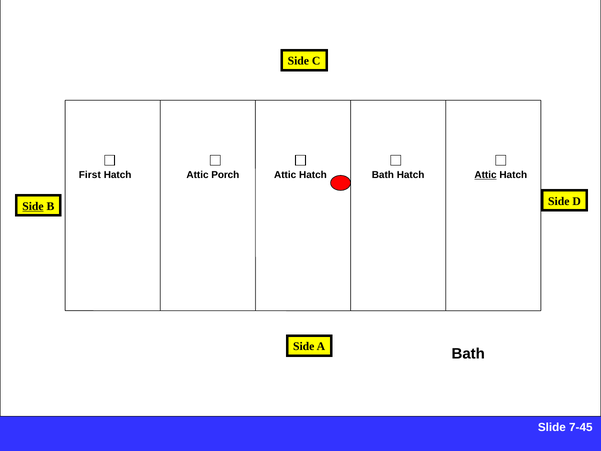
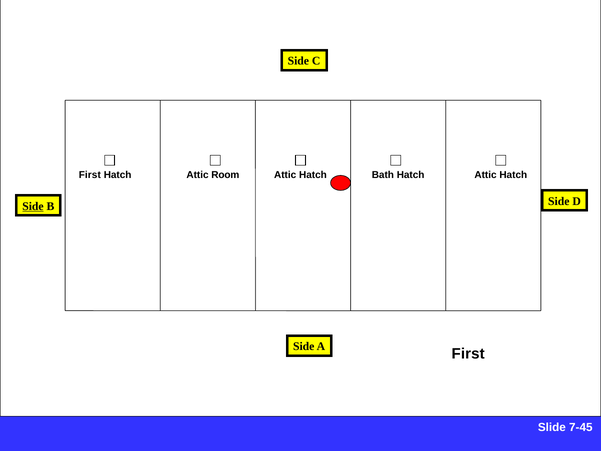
Porch: Porch -> Room (225, 175)
Attic underline: present -> none (486, 175)
Bath: Bath -> First (468, 354)
